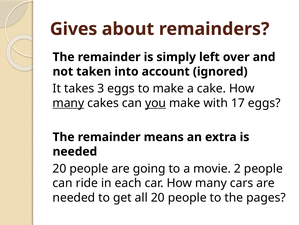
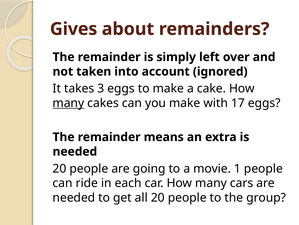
you underline: present -> none (156, 103)
2: 2 -> 1 (237, 168)
pages: pages -> group (266, 197)
